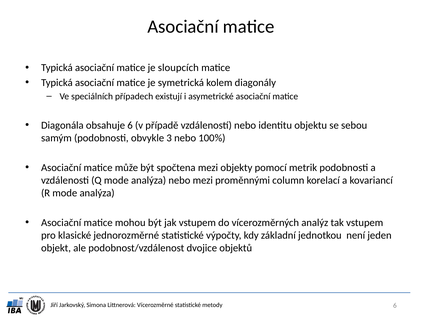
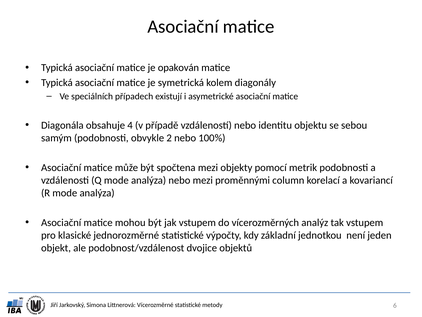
sloupcích: sloupcích -> opakován (178, 68)
obsahuje 6: 6 -> 4 (130, 125)
3: 3 -> 2 (169, 138)
